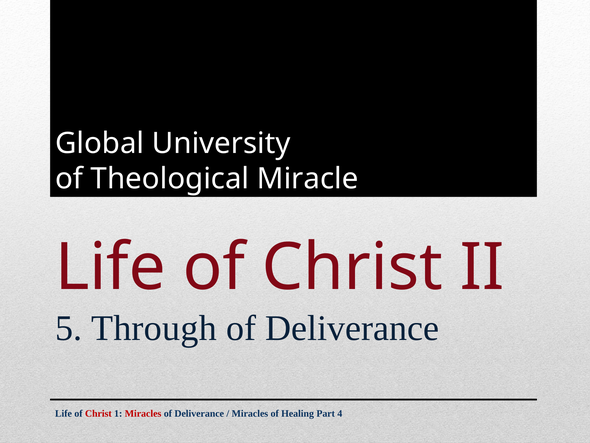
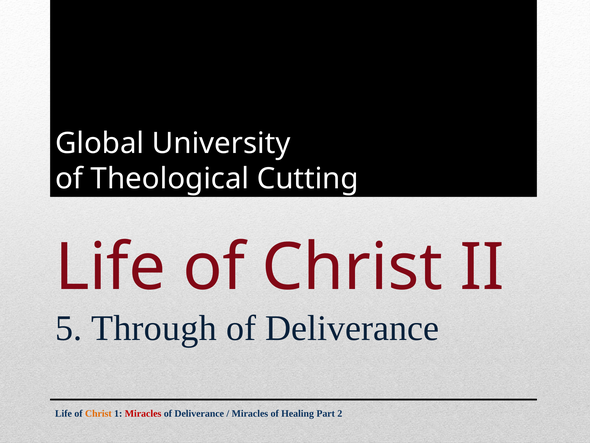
Miracle: Miracle -> Cutting (308, 179)
Christ colour: red -> orange (98, 413)
4: 4 -> 2 (340, 413)
